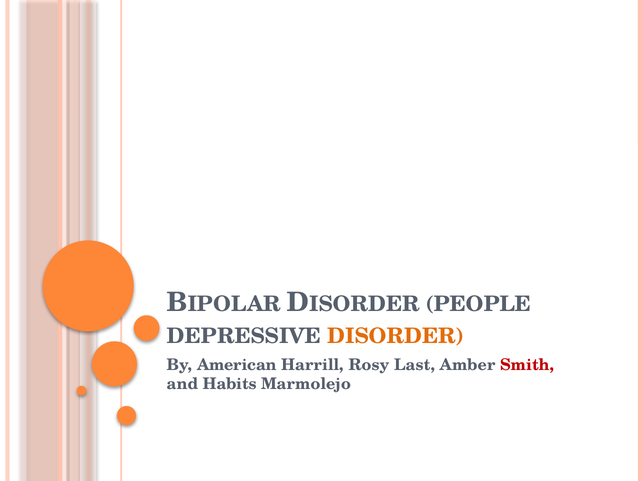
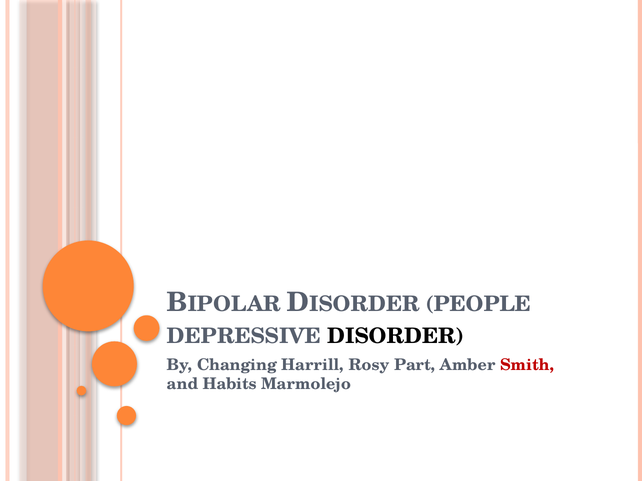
DISORDER colour: orange -> black (396, 337)
American: American -> Changing (237, 365)
Last: Last -> Part (415, 365)
